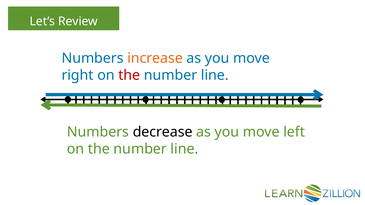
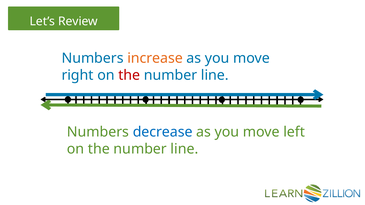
decrease colour: black -> blue (163, 132)
